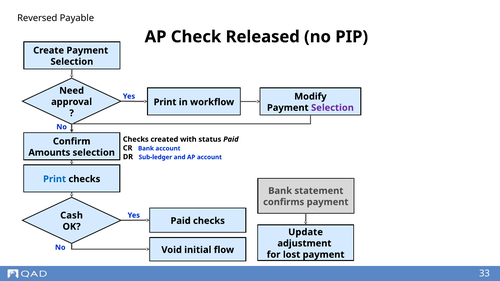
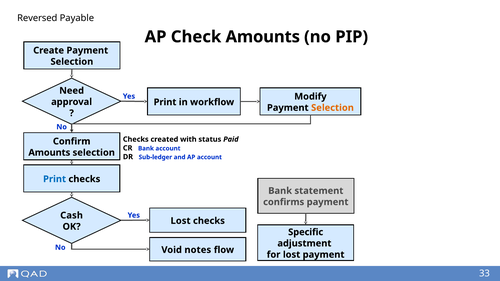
Check Released: Released -> Amounts (263, 37)
Selection colour: purple -> orange (332, 108)
Paid: Paid -> Lost (181, 221)
Update: Update -> Specific (306, 232)
initial: initial -> notes (198, 250)
